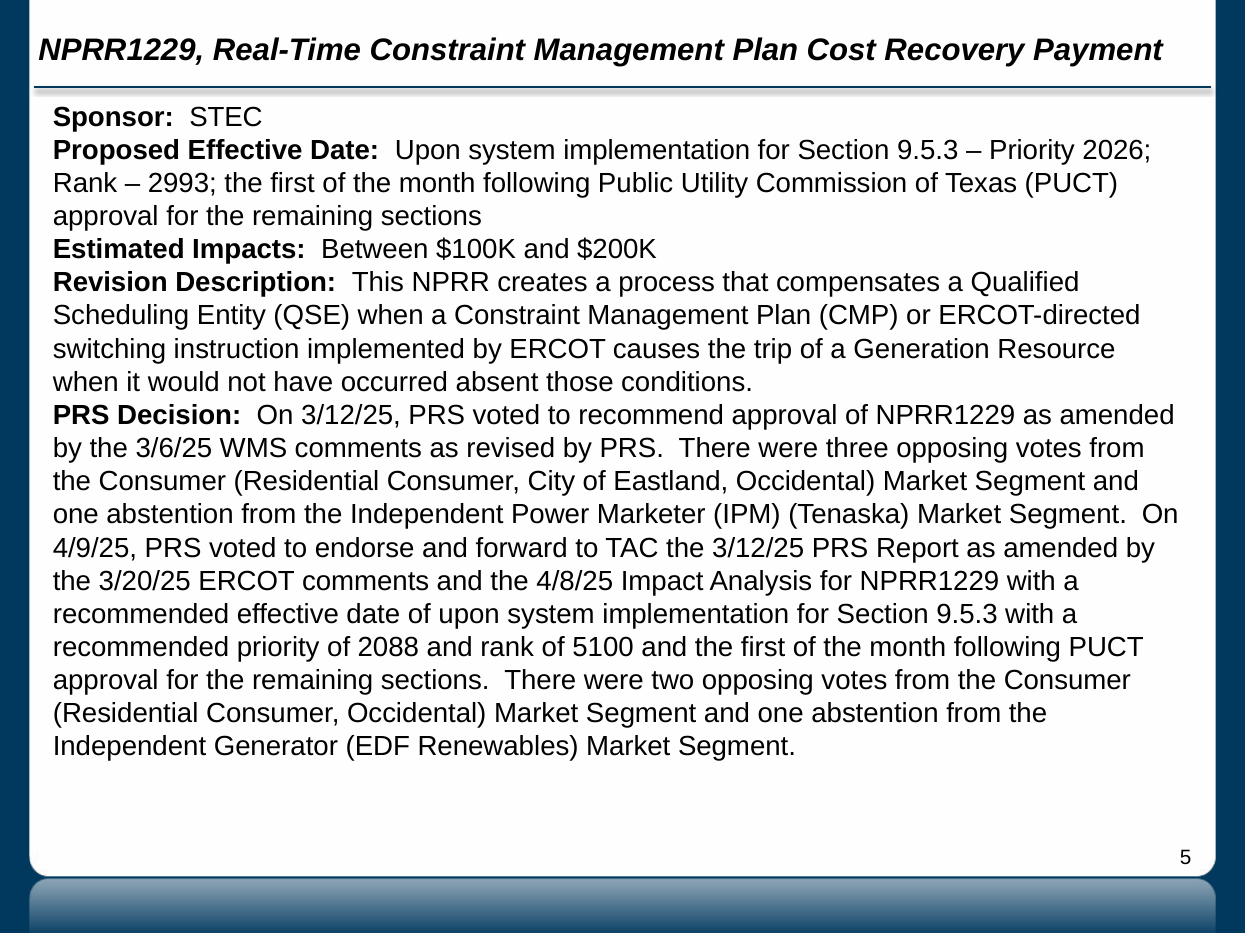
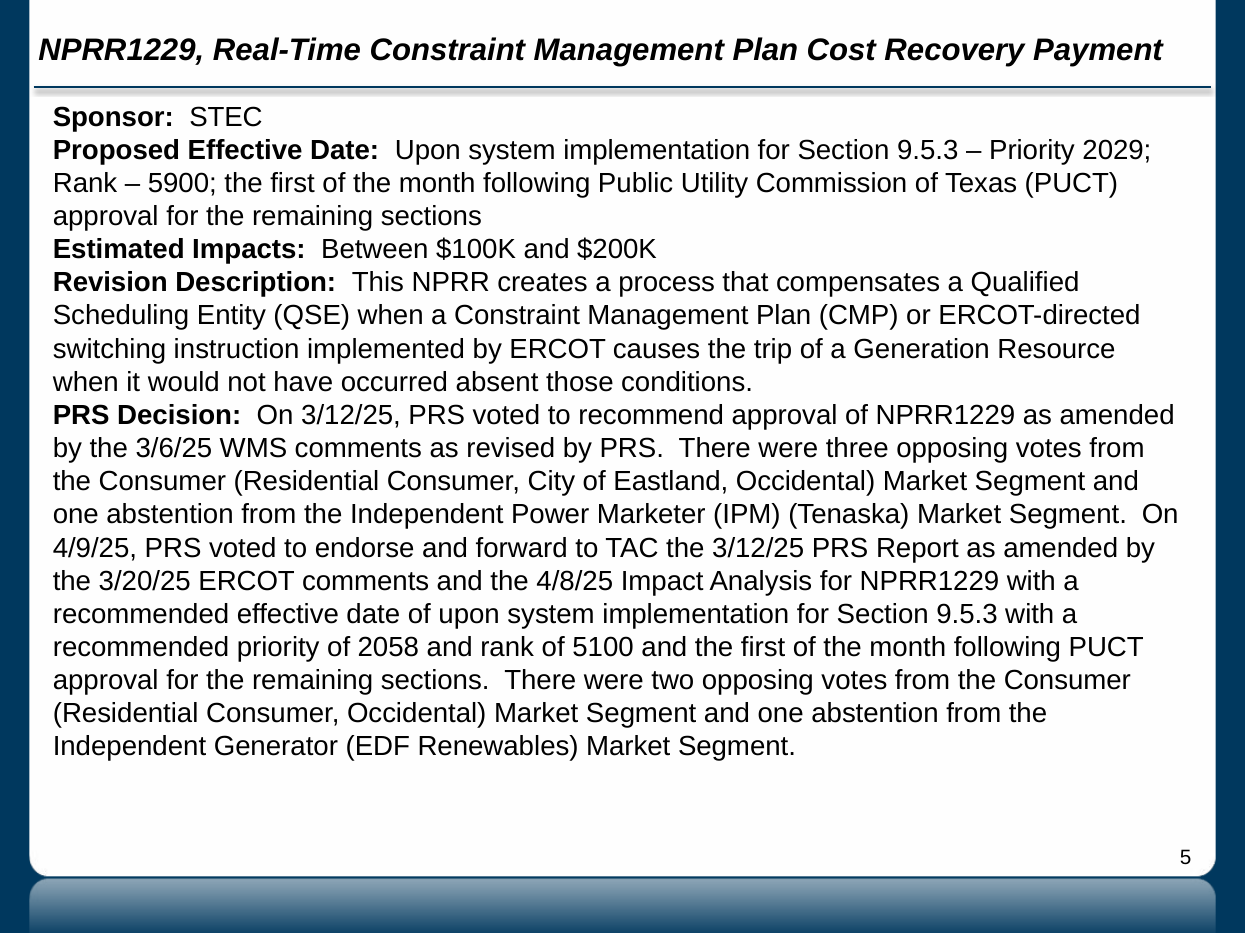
2026: 2026 -> 2029 (1117, 150)
2993: 2993 -> 5900 (182, 183)
2088: 2088 -> 2058 (388, 648)
